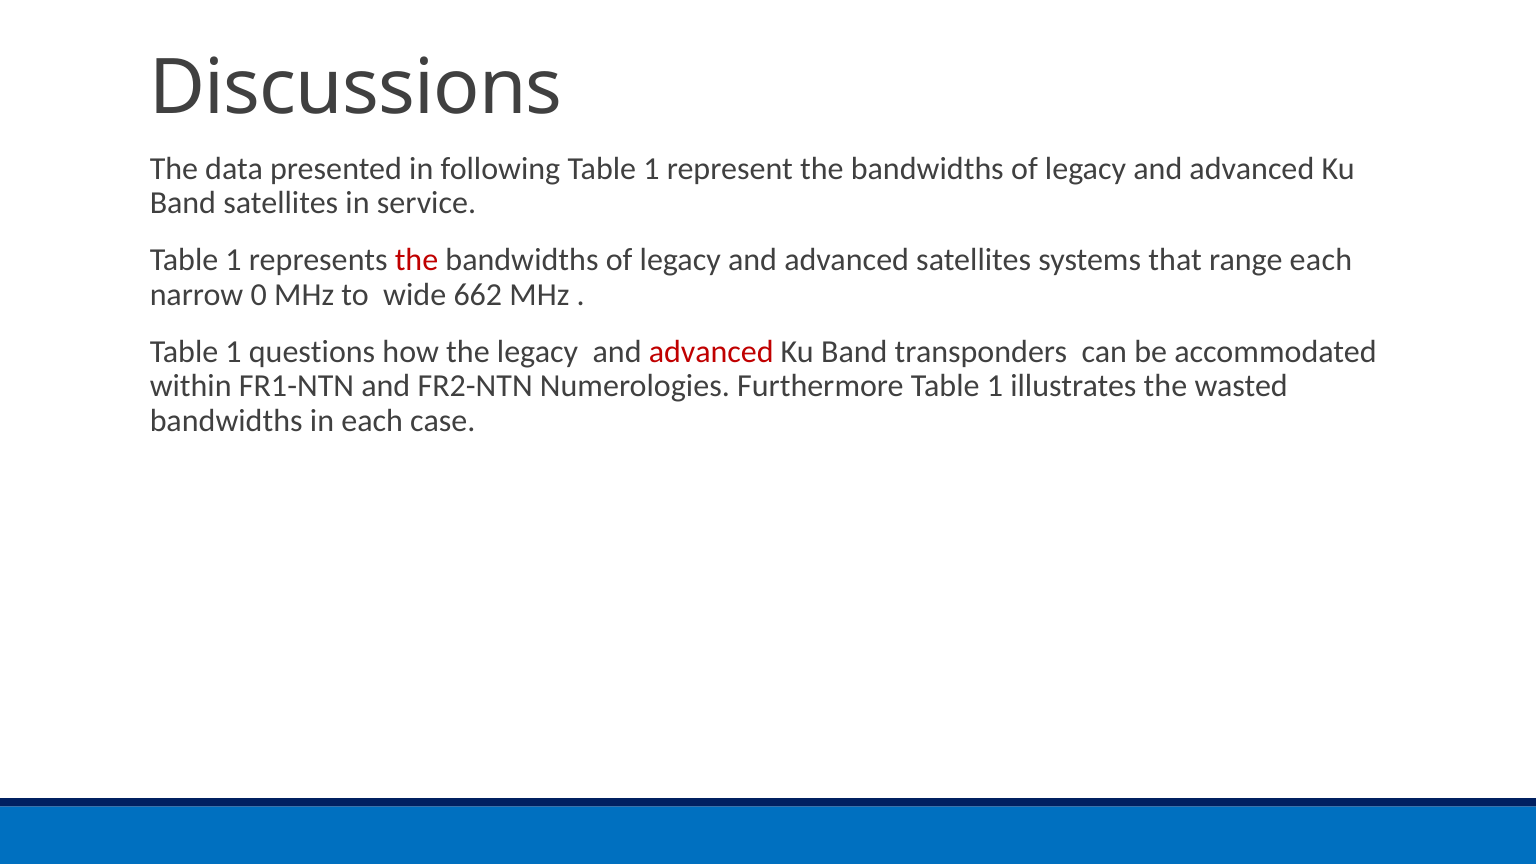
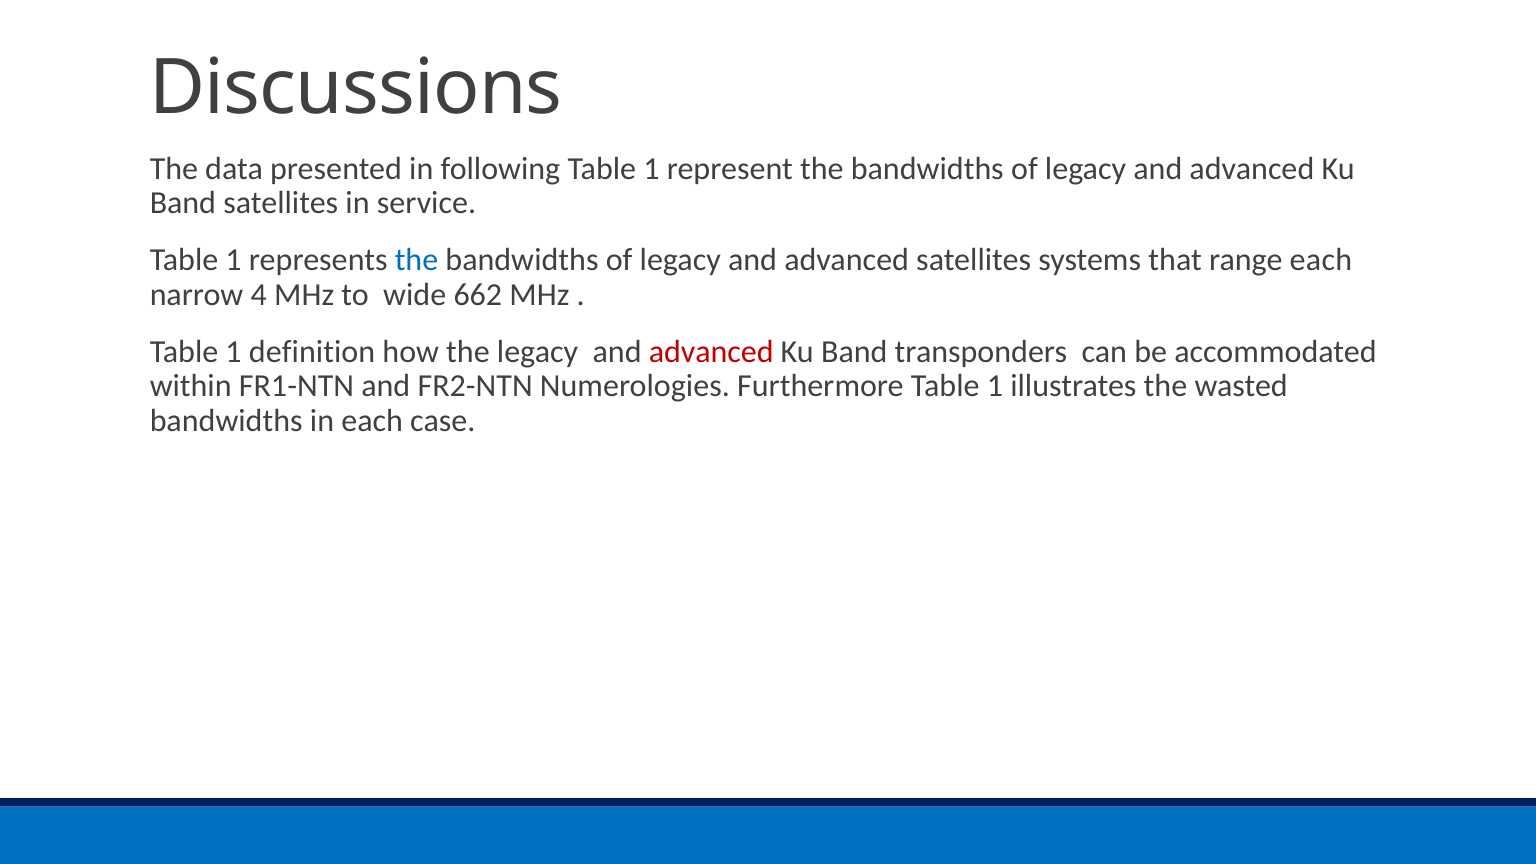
the colour: red -> blue (416, 260)
0: 0 -> 4 (259, 295)
questions: questions -> definition (312, 352)
